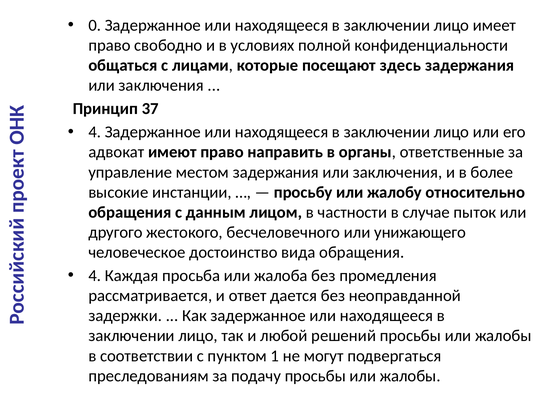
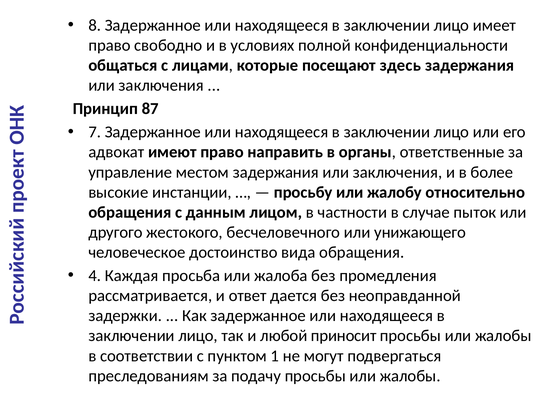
0: 0 -> 8 (95, 25)
37: 37 -> 87 (150, 109)
4: 4 -> 7 (95, 132)
решений: решений -> приносит (344, 336)
